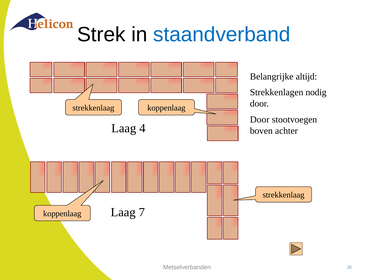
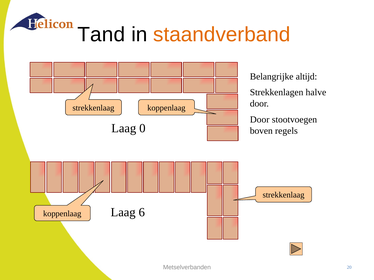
Strek: Strek -> Tand (101, 34)
staandverband colour: blue -> orange (222, 34)
nodig: nodig -> halve (316, 93)
4: 4 -> 0 (142, 129)
achter: achter -> regels (286, 131)
7: 7 -> 6 (142, 213)
